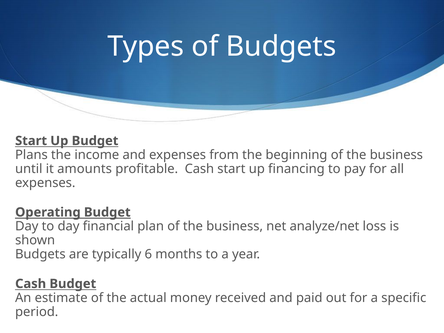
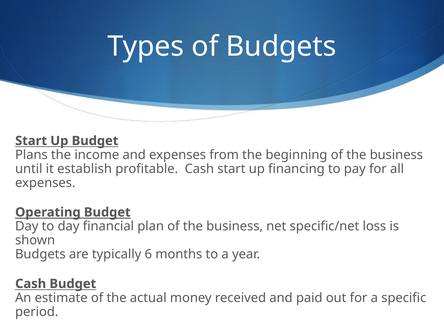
amounts: amounts -> establish (85, 169)
analyze/net: analyze/net -> specific/net (324, 226)
